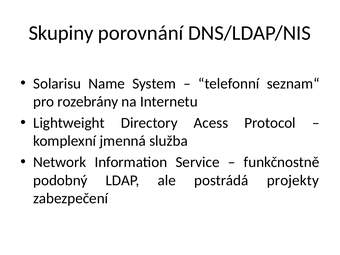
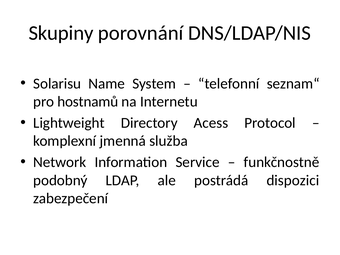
rozebrány: rozebrány -> hostnamů (88, 102)
projekty: projekty -> dispozici (293, 180)
